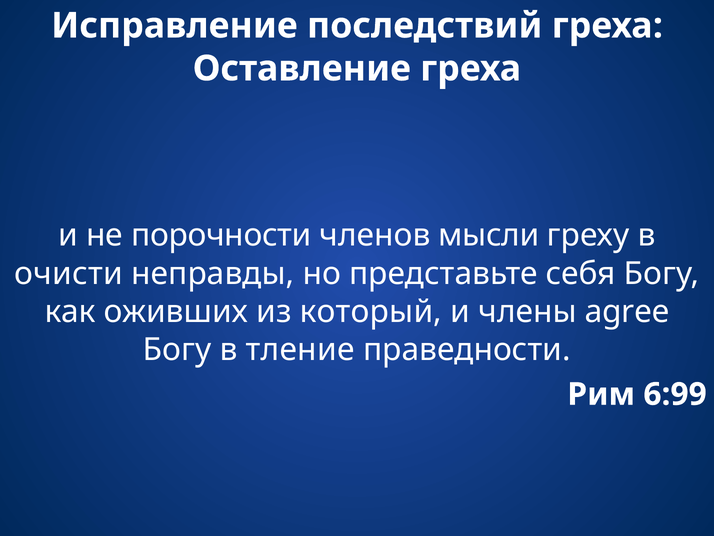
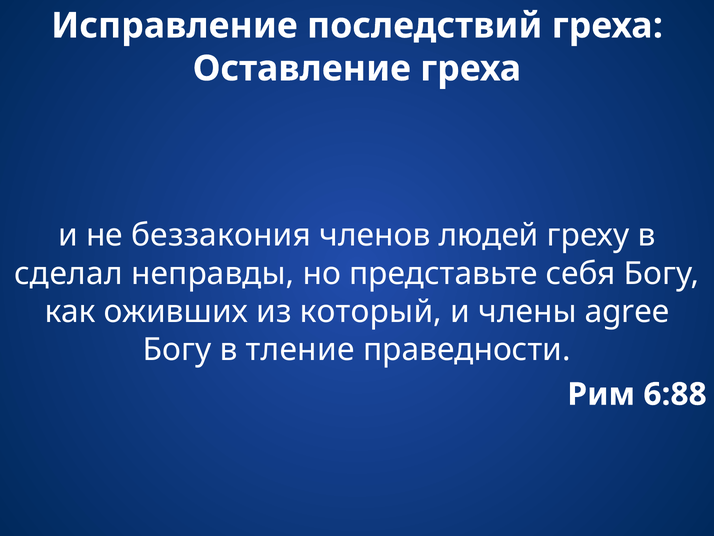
порочности: порочности -> беззакония (221, 235)
мысли: мысли -> людей (489, 235)
очисти: очисти -> сделал (68, 273)
6:99: 6:99 -> 6:88 (675, 394)
